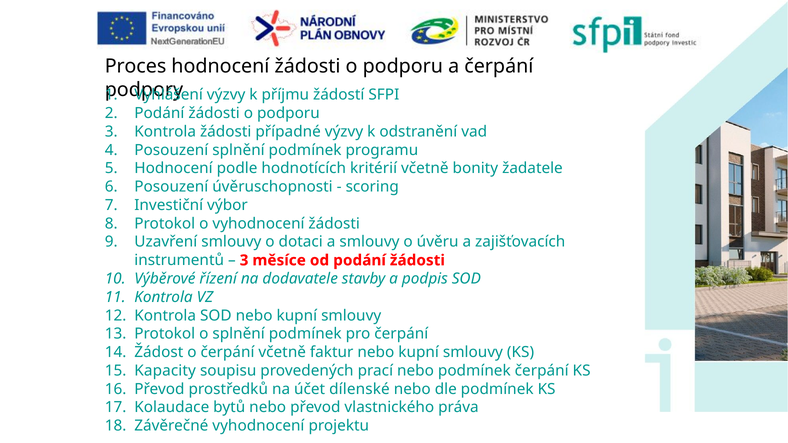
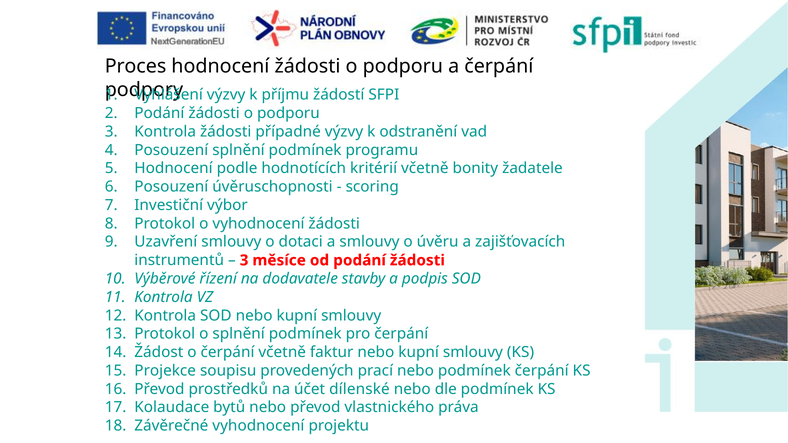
Kapacity: Kapacity -> Projekce (165, 371)
